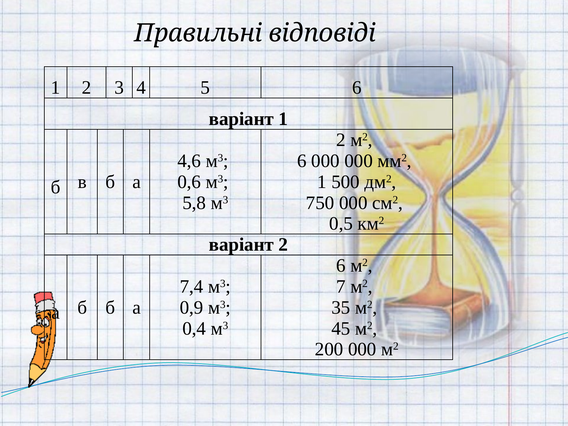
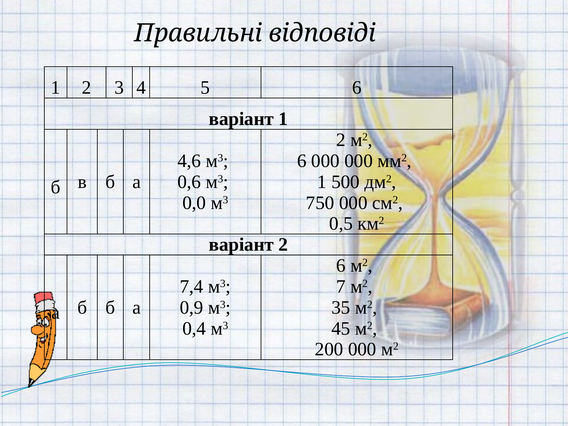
5,8: 5,8 -> 0,0 (194, 203)
